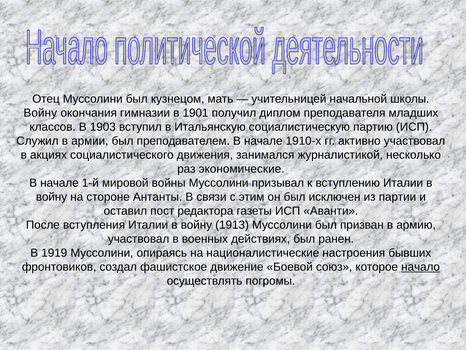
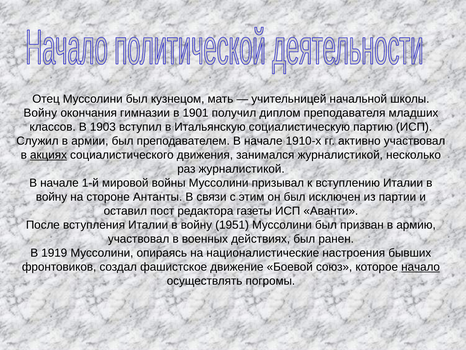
акциях underline: none -> present (48, 155)
раз экономические: экономические -> журналистикой (242, 169)
1913: 1913 -> 1951 (232, 225)
